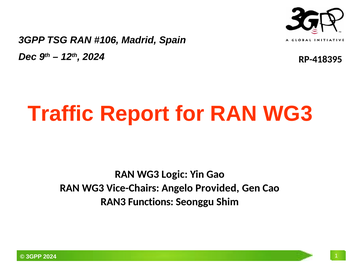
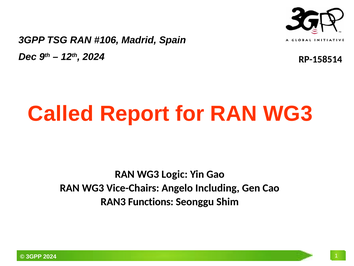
RP-418395: RP-418395 -> RP-158514 (320, 59)
Traffic: Traffic -> Called (61, 114)
Provided: Provided -> Including (217, 188)
